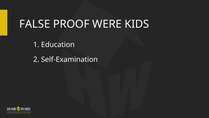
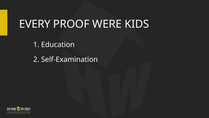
FALSE: FALSE -> EVERY (35, 24)
